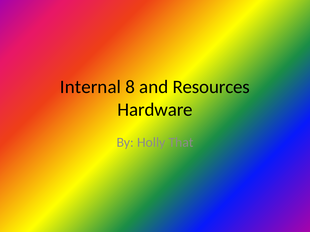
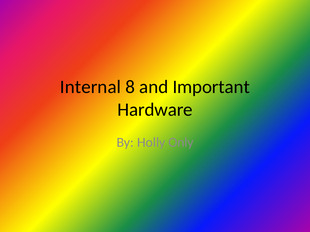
Resources: Resources -> Important (211, 87)
That: That -> Only (181, 143)
